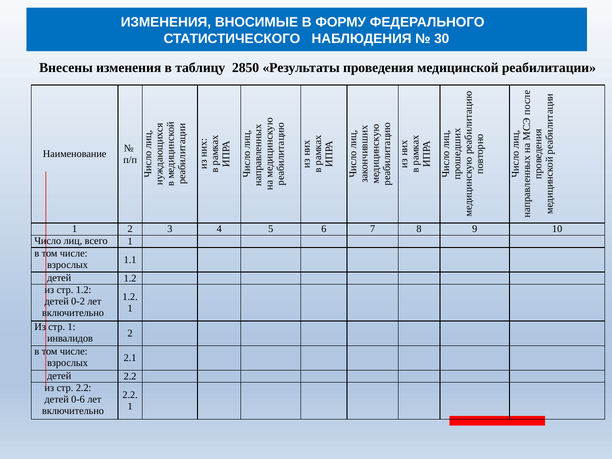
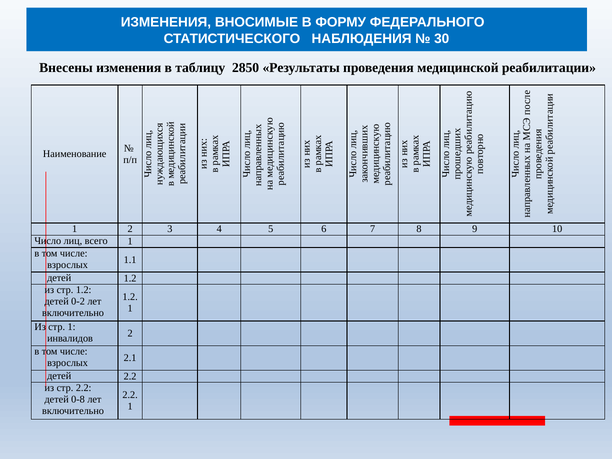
0-6: 0-6 -> 0-8 (78, 399)
